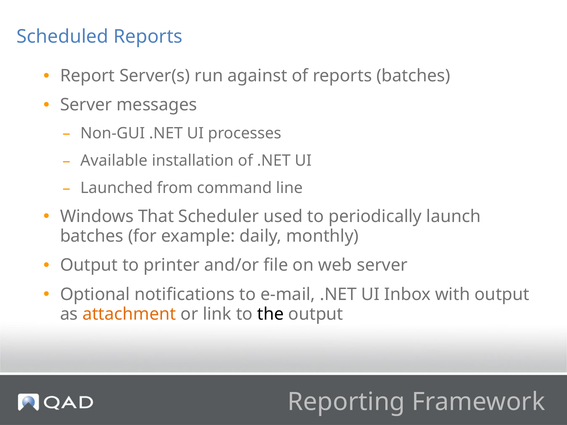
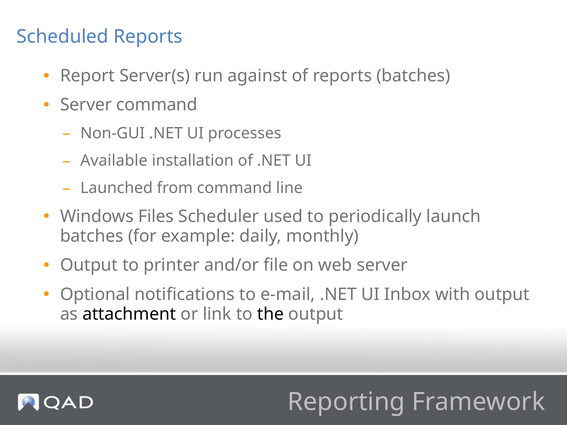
Server messages: messages -> command (157, 105)
That: That -> Files (156, 216)
attachment colour: orange -> black (129, 314)
